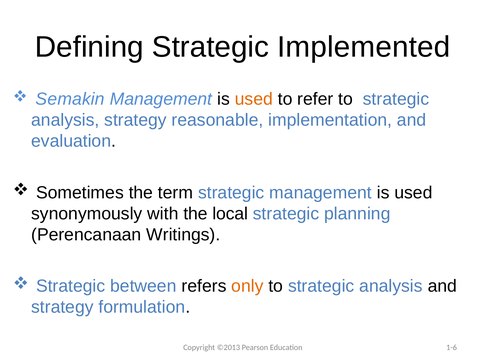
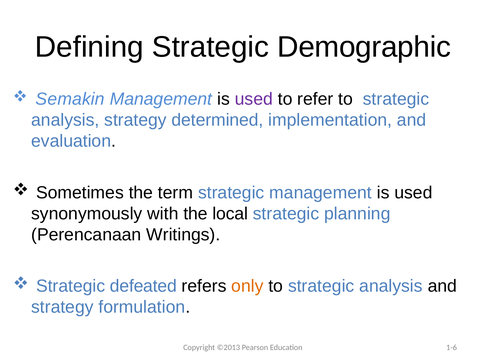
Implemented: Implemented -> Demographic (364, 47)
used colour: orange -> purple (254, 99)
reasonable: reasonable -> determined (218, 120)
between: between -> defeated (143, 287)
